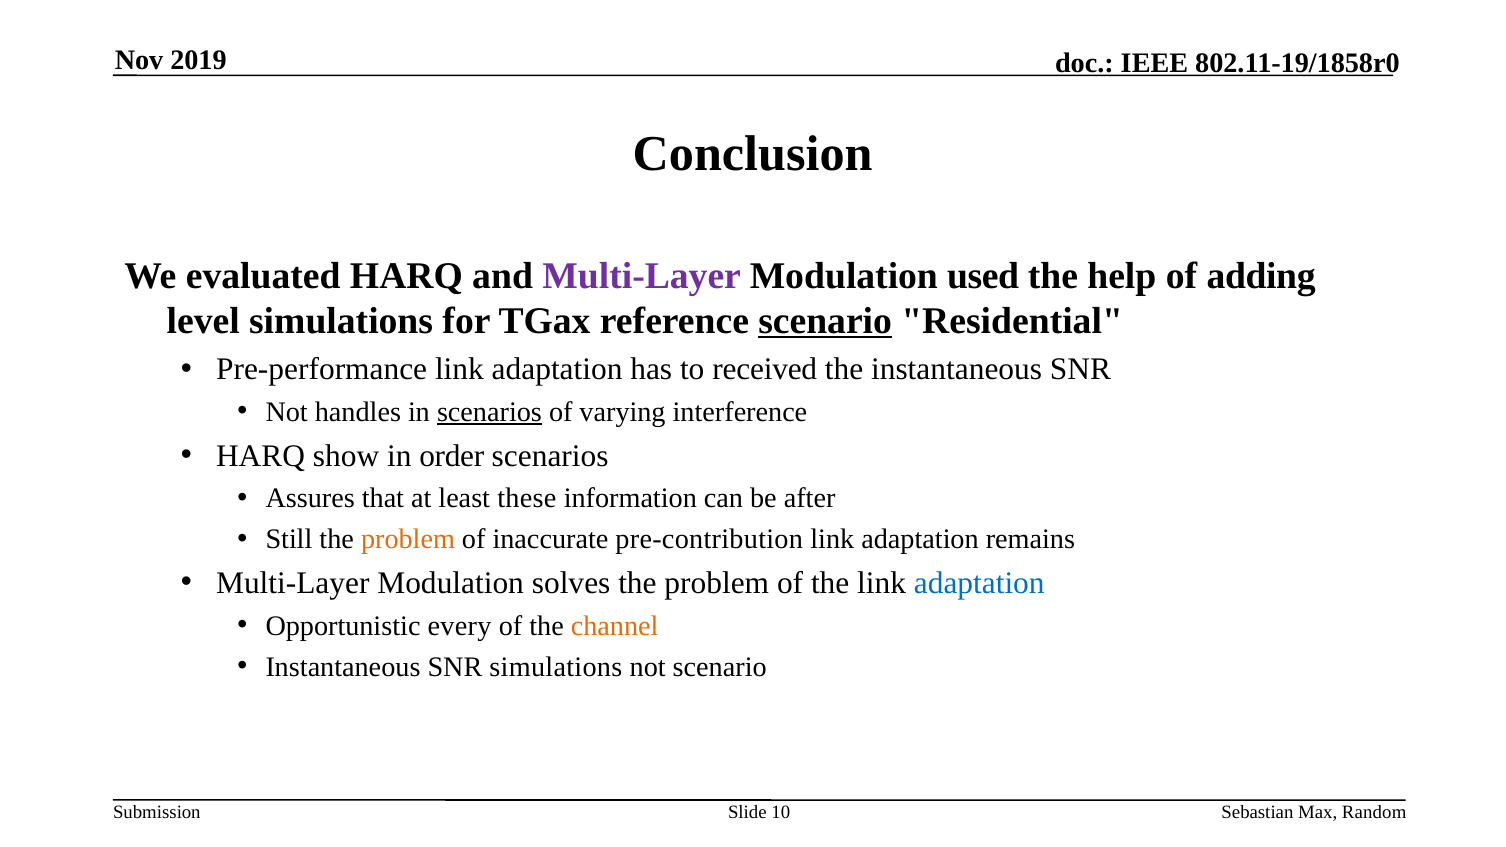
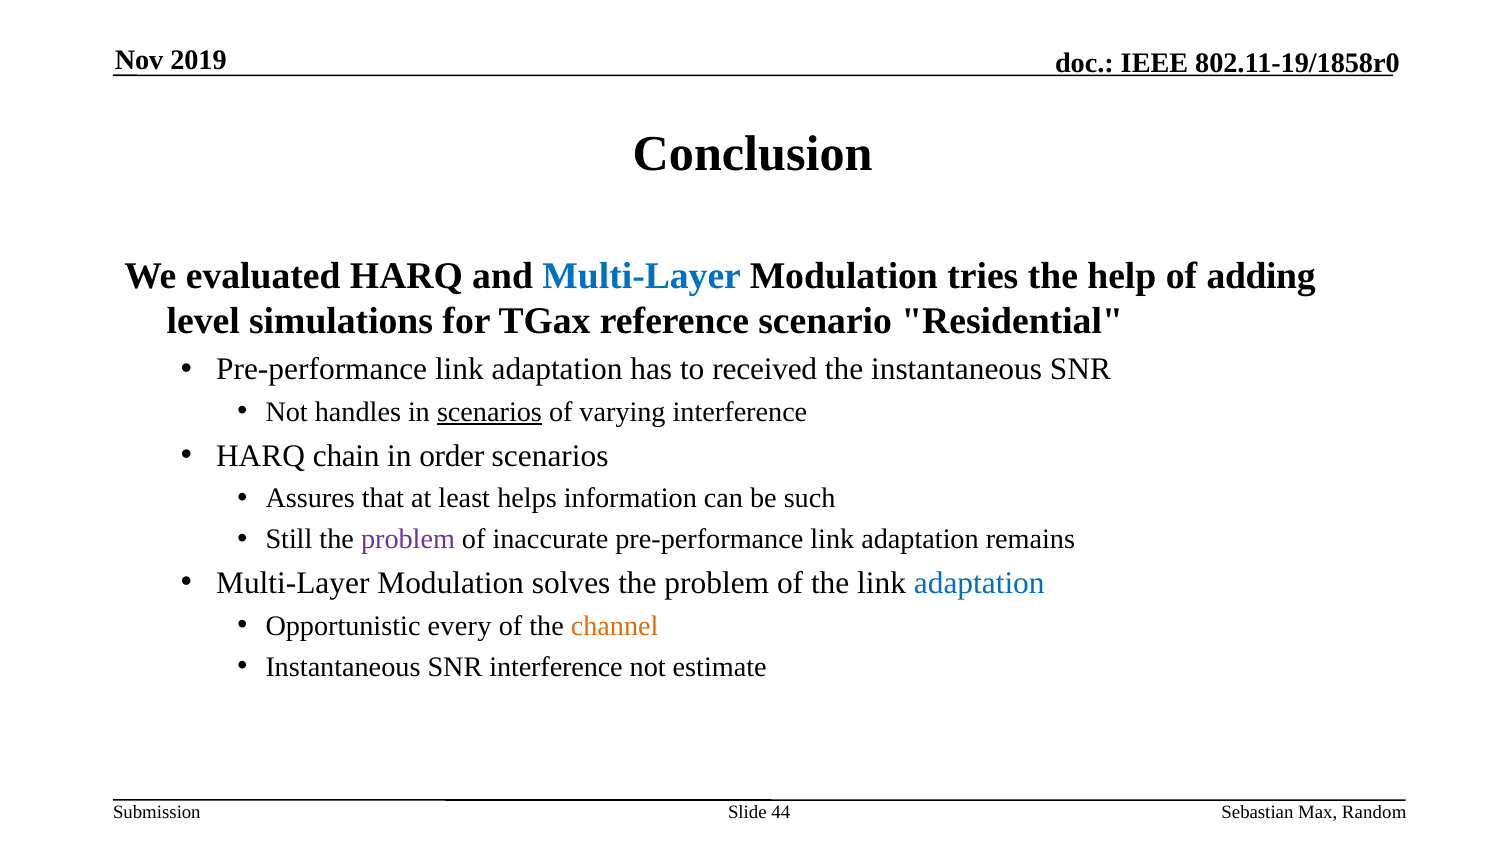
Multi-Layer colour: purple -> blue (642, 276)
used: used -> tries (983, 276)
scenario underline: present -> none (825, 321)
show: show -> chain (346, 456)
these: these -> helps (527, 499)
after: after -> such (810, 499)
problem colour: orange -> purple (408, 540)
inaccurate pre-contribution: pre-contribution -> pre-performance (709, 540)
SNR simulations: simulations -> interference (556, 667)
not scenario: scenario -> estimate (720, 667)
10: 10 -> 44 (781, 812)
